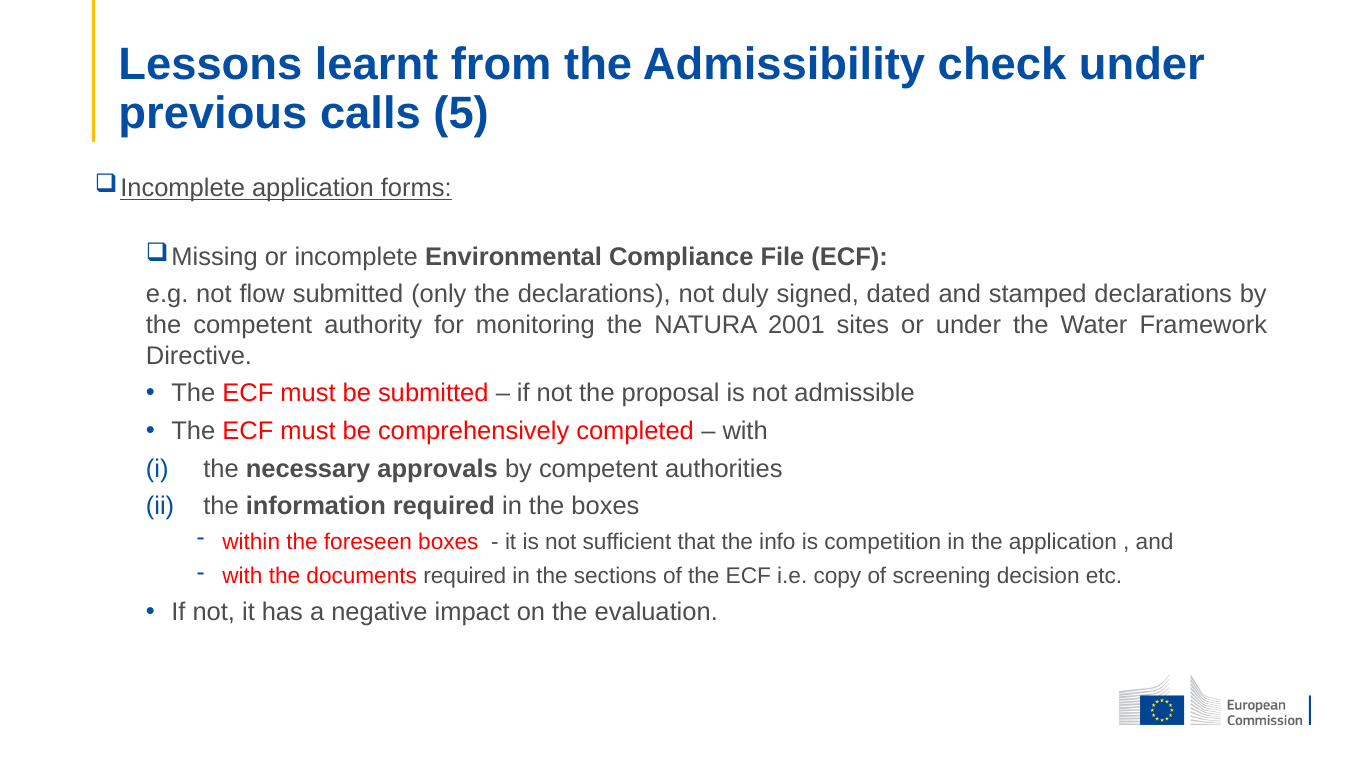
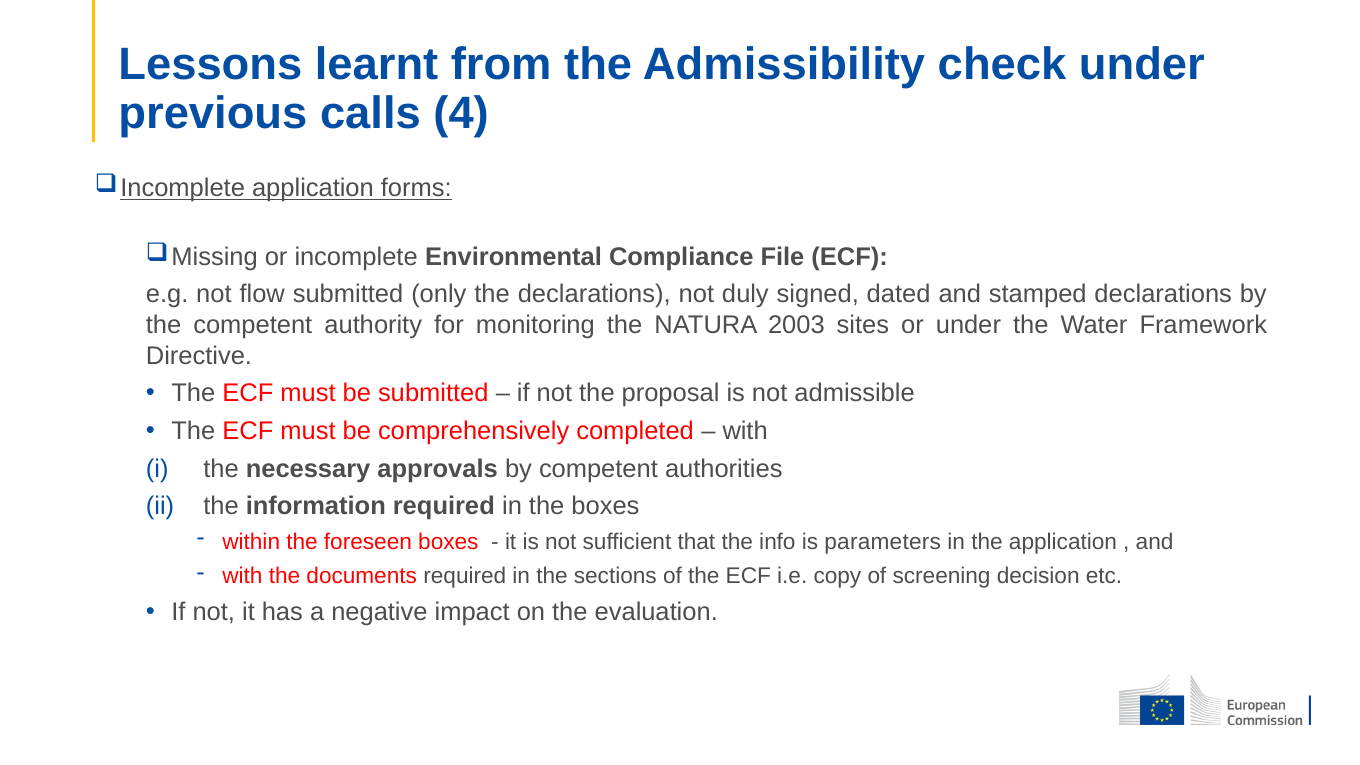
5: 5 -> 4 (461, 114)
2001: 2001 -> 2003 (796, 325)
competition: competition -> parameters (883, 542)
